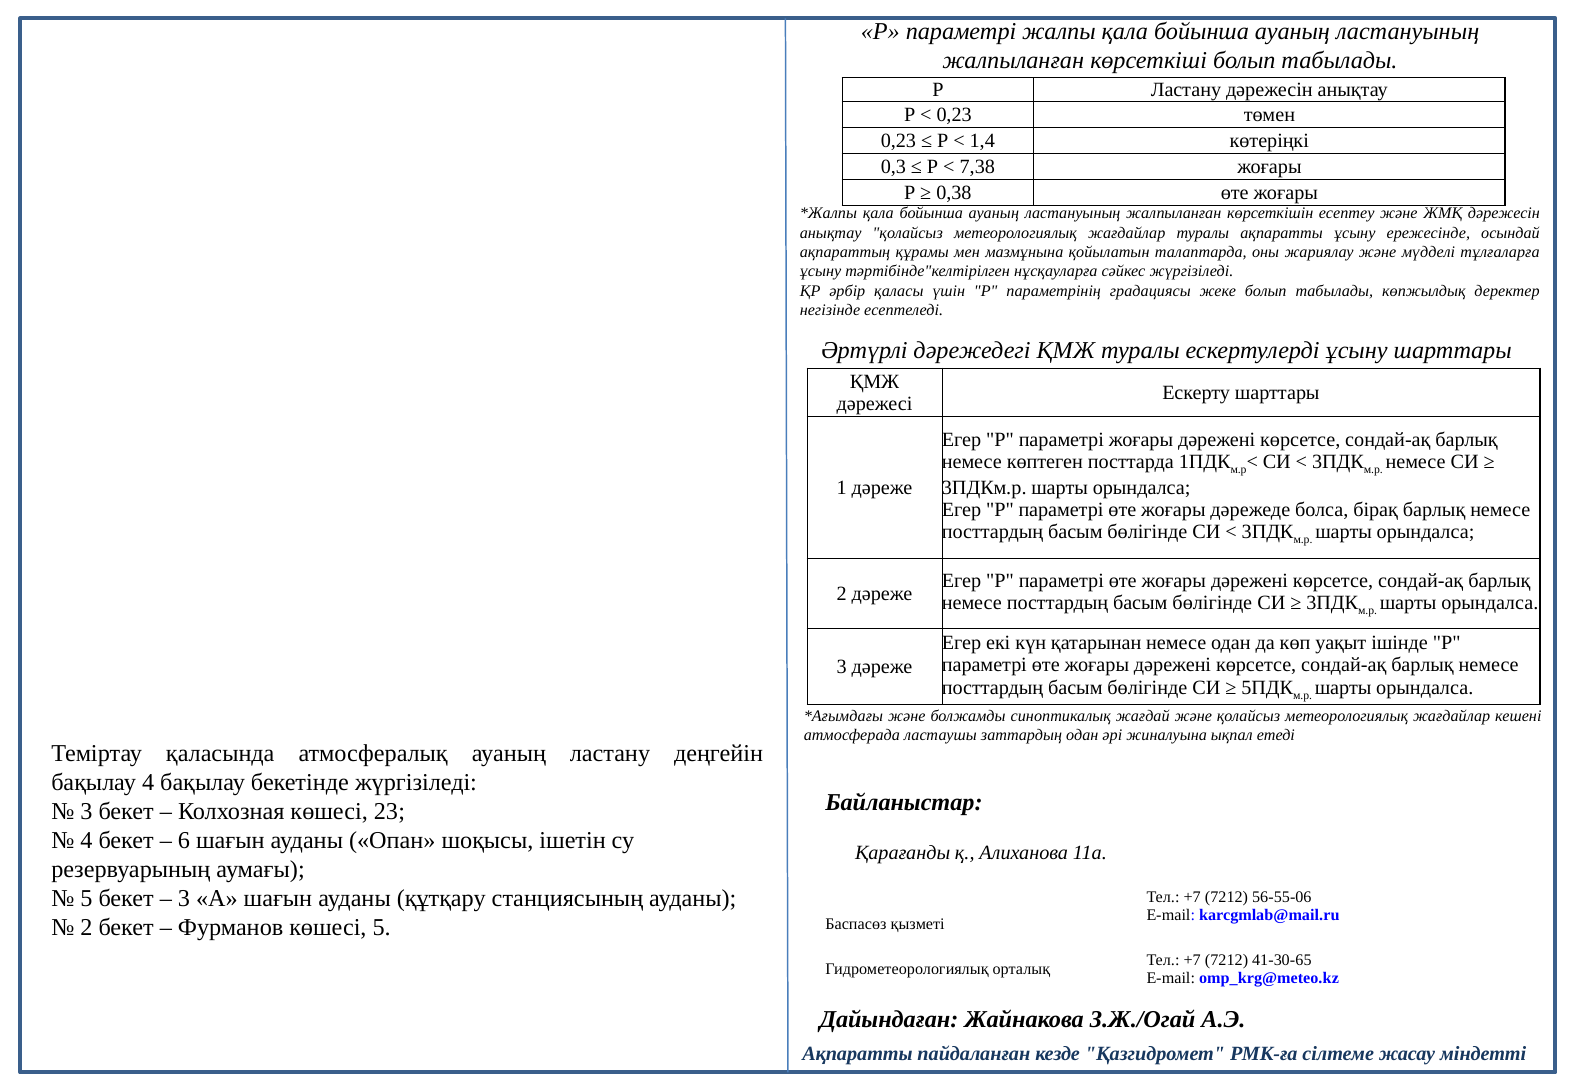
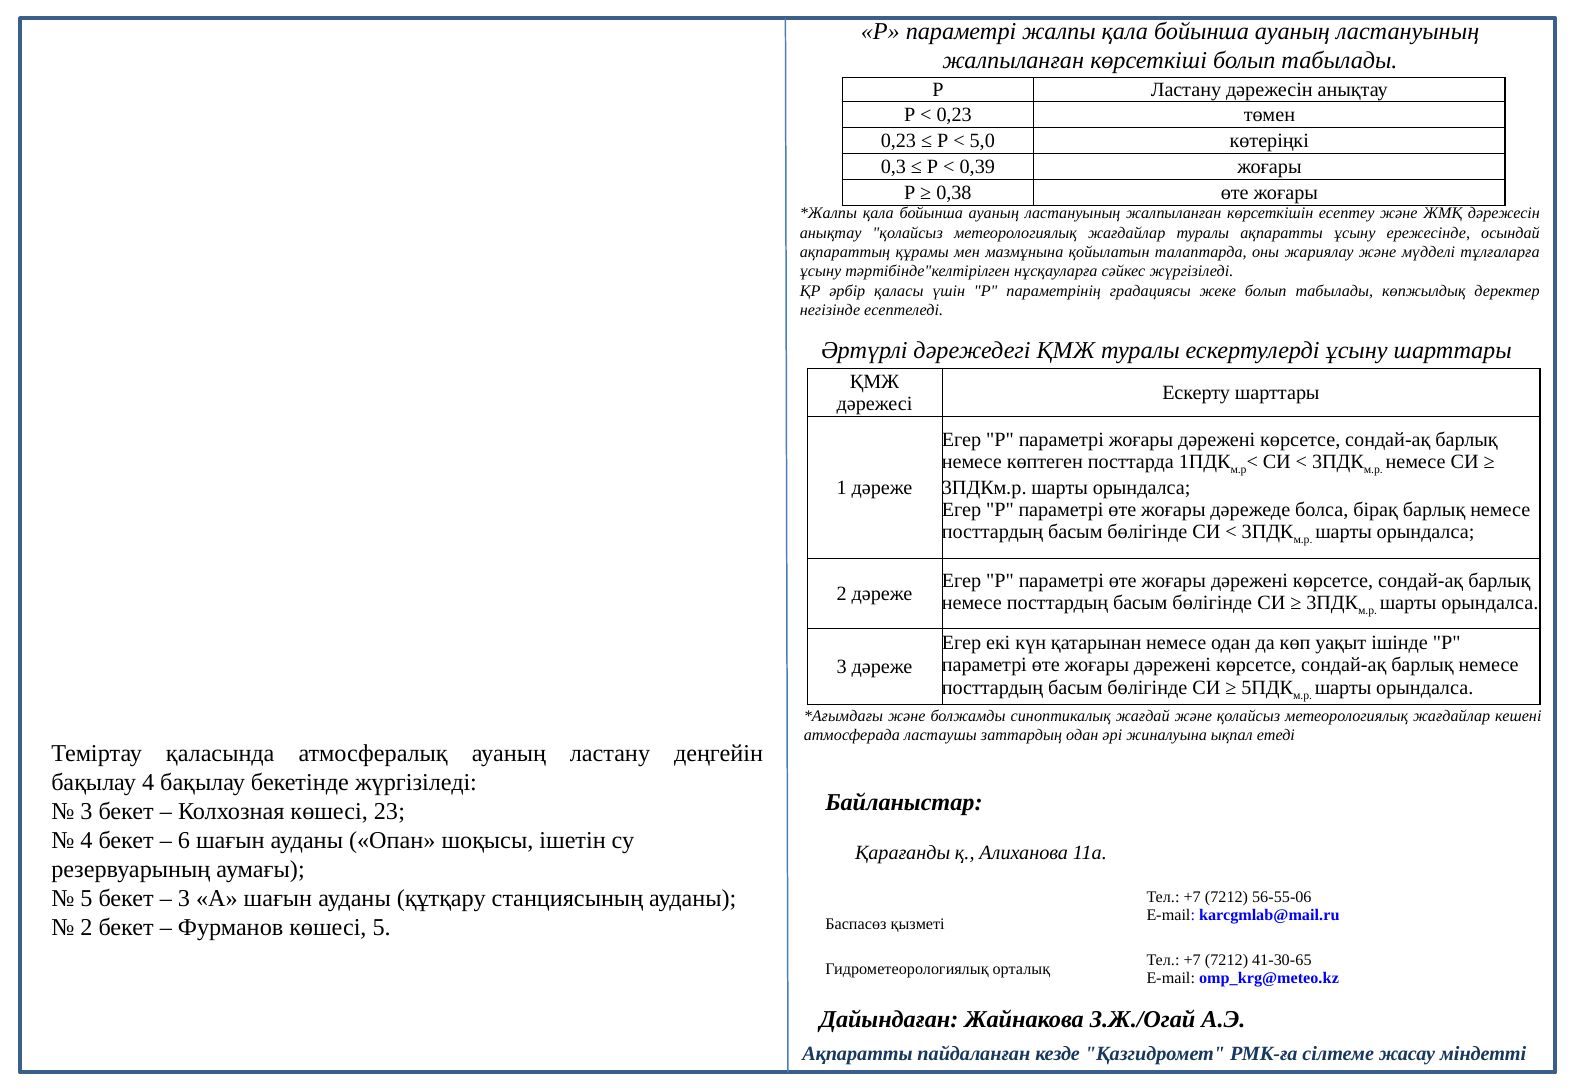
1,4: 1,4 -> 5,0 (982, 141)
7,38: 7,38 -> 0,39 (977, 167)
